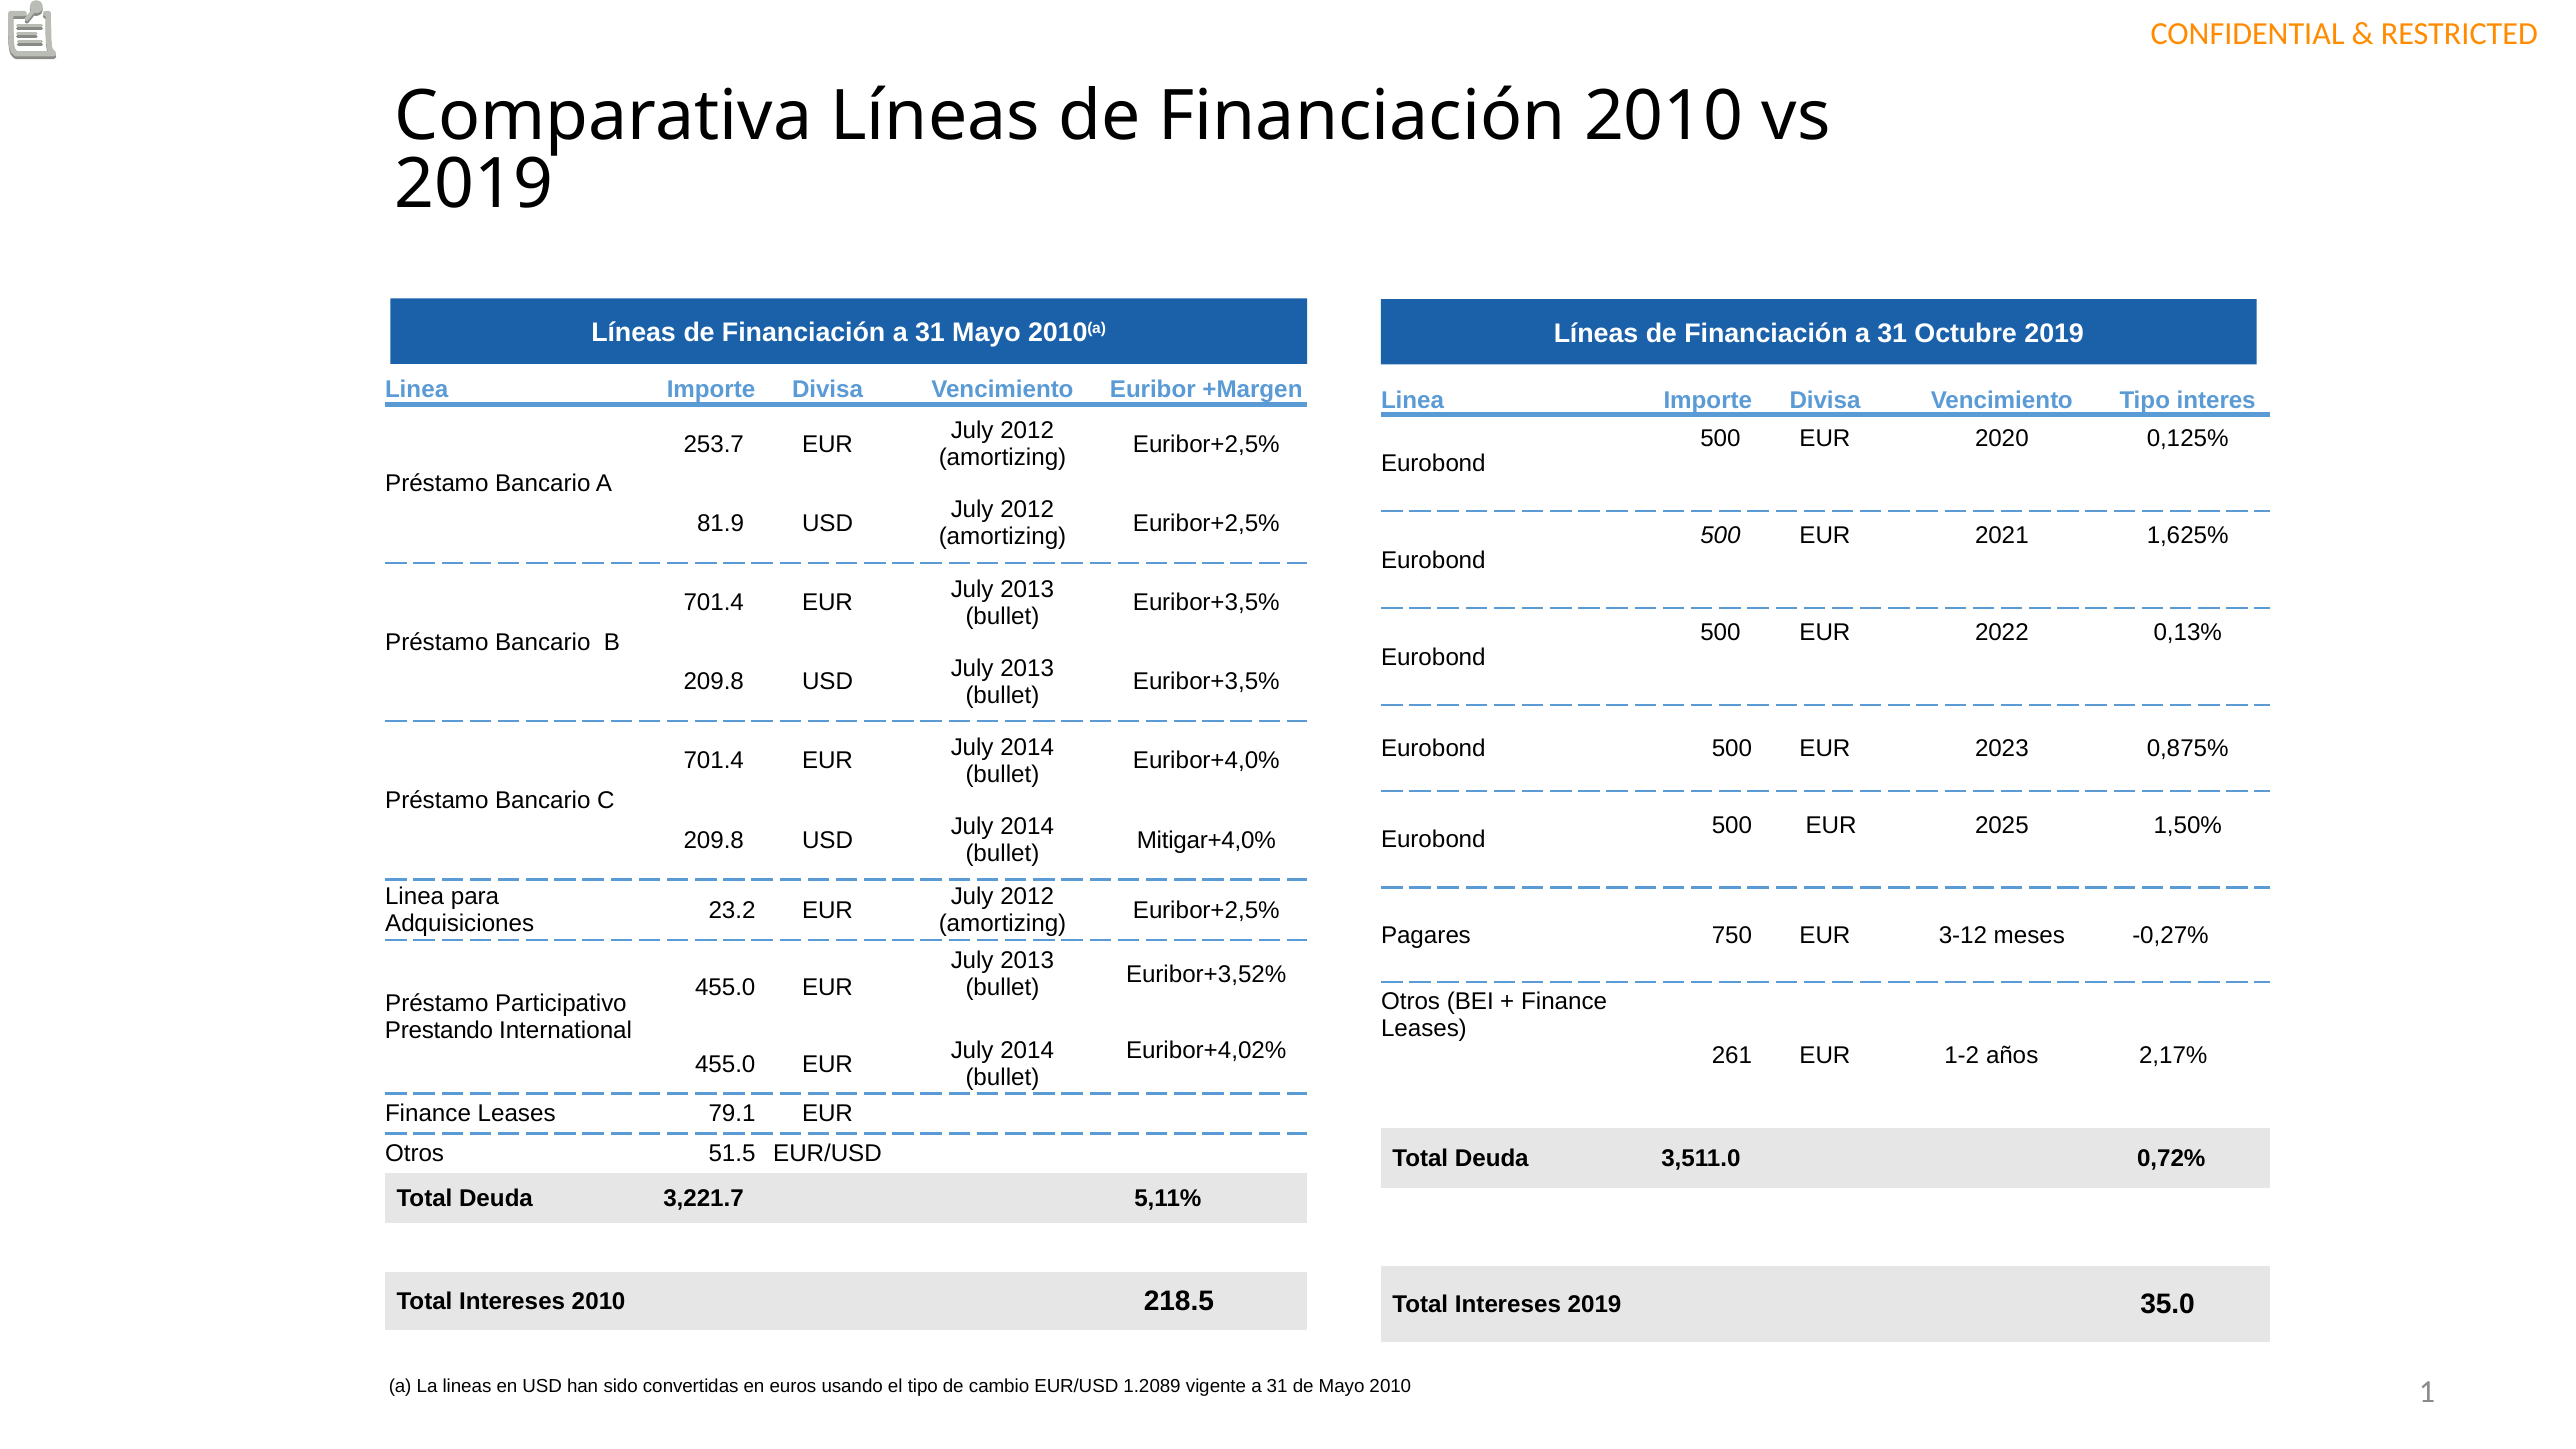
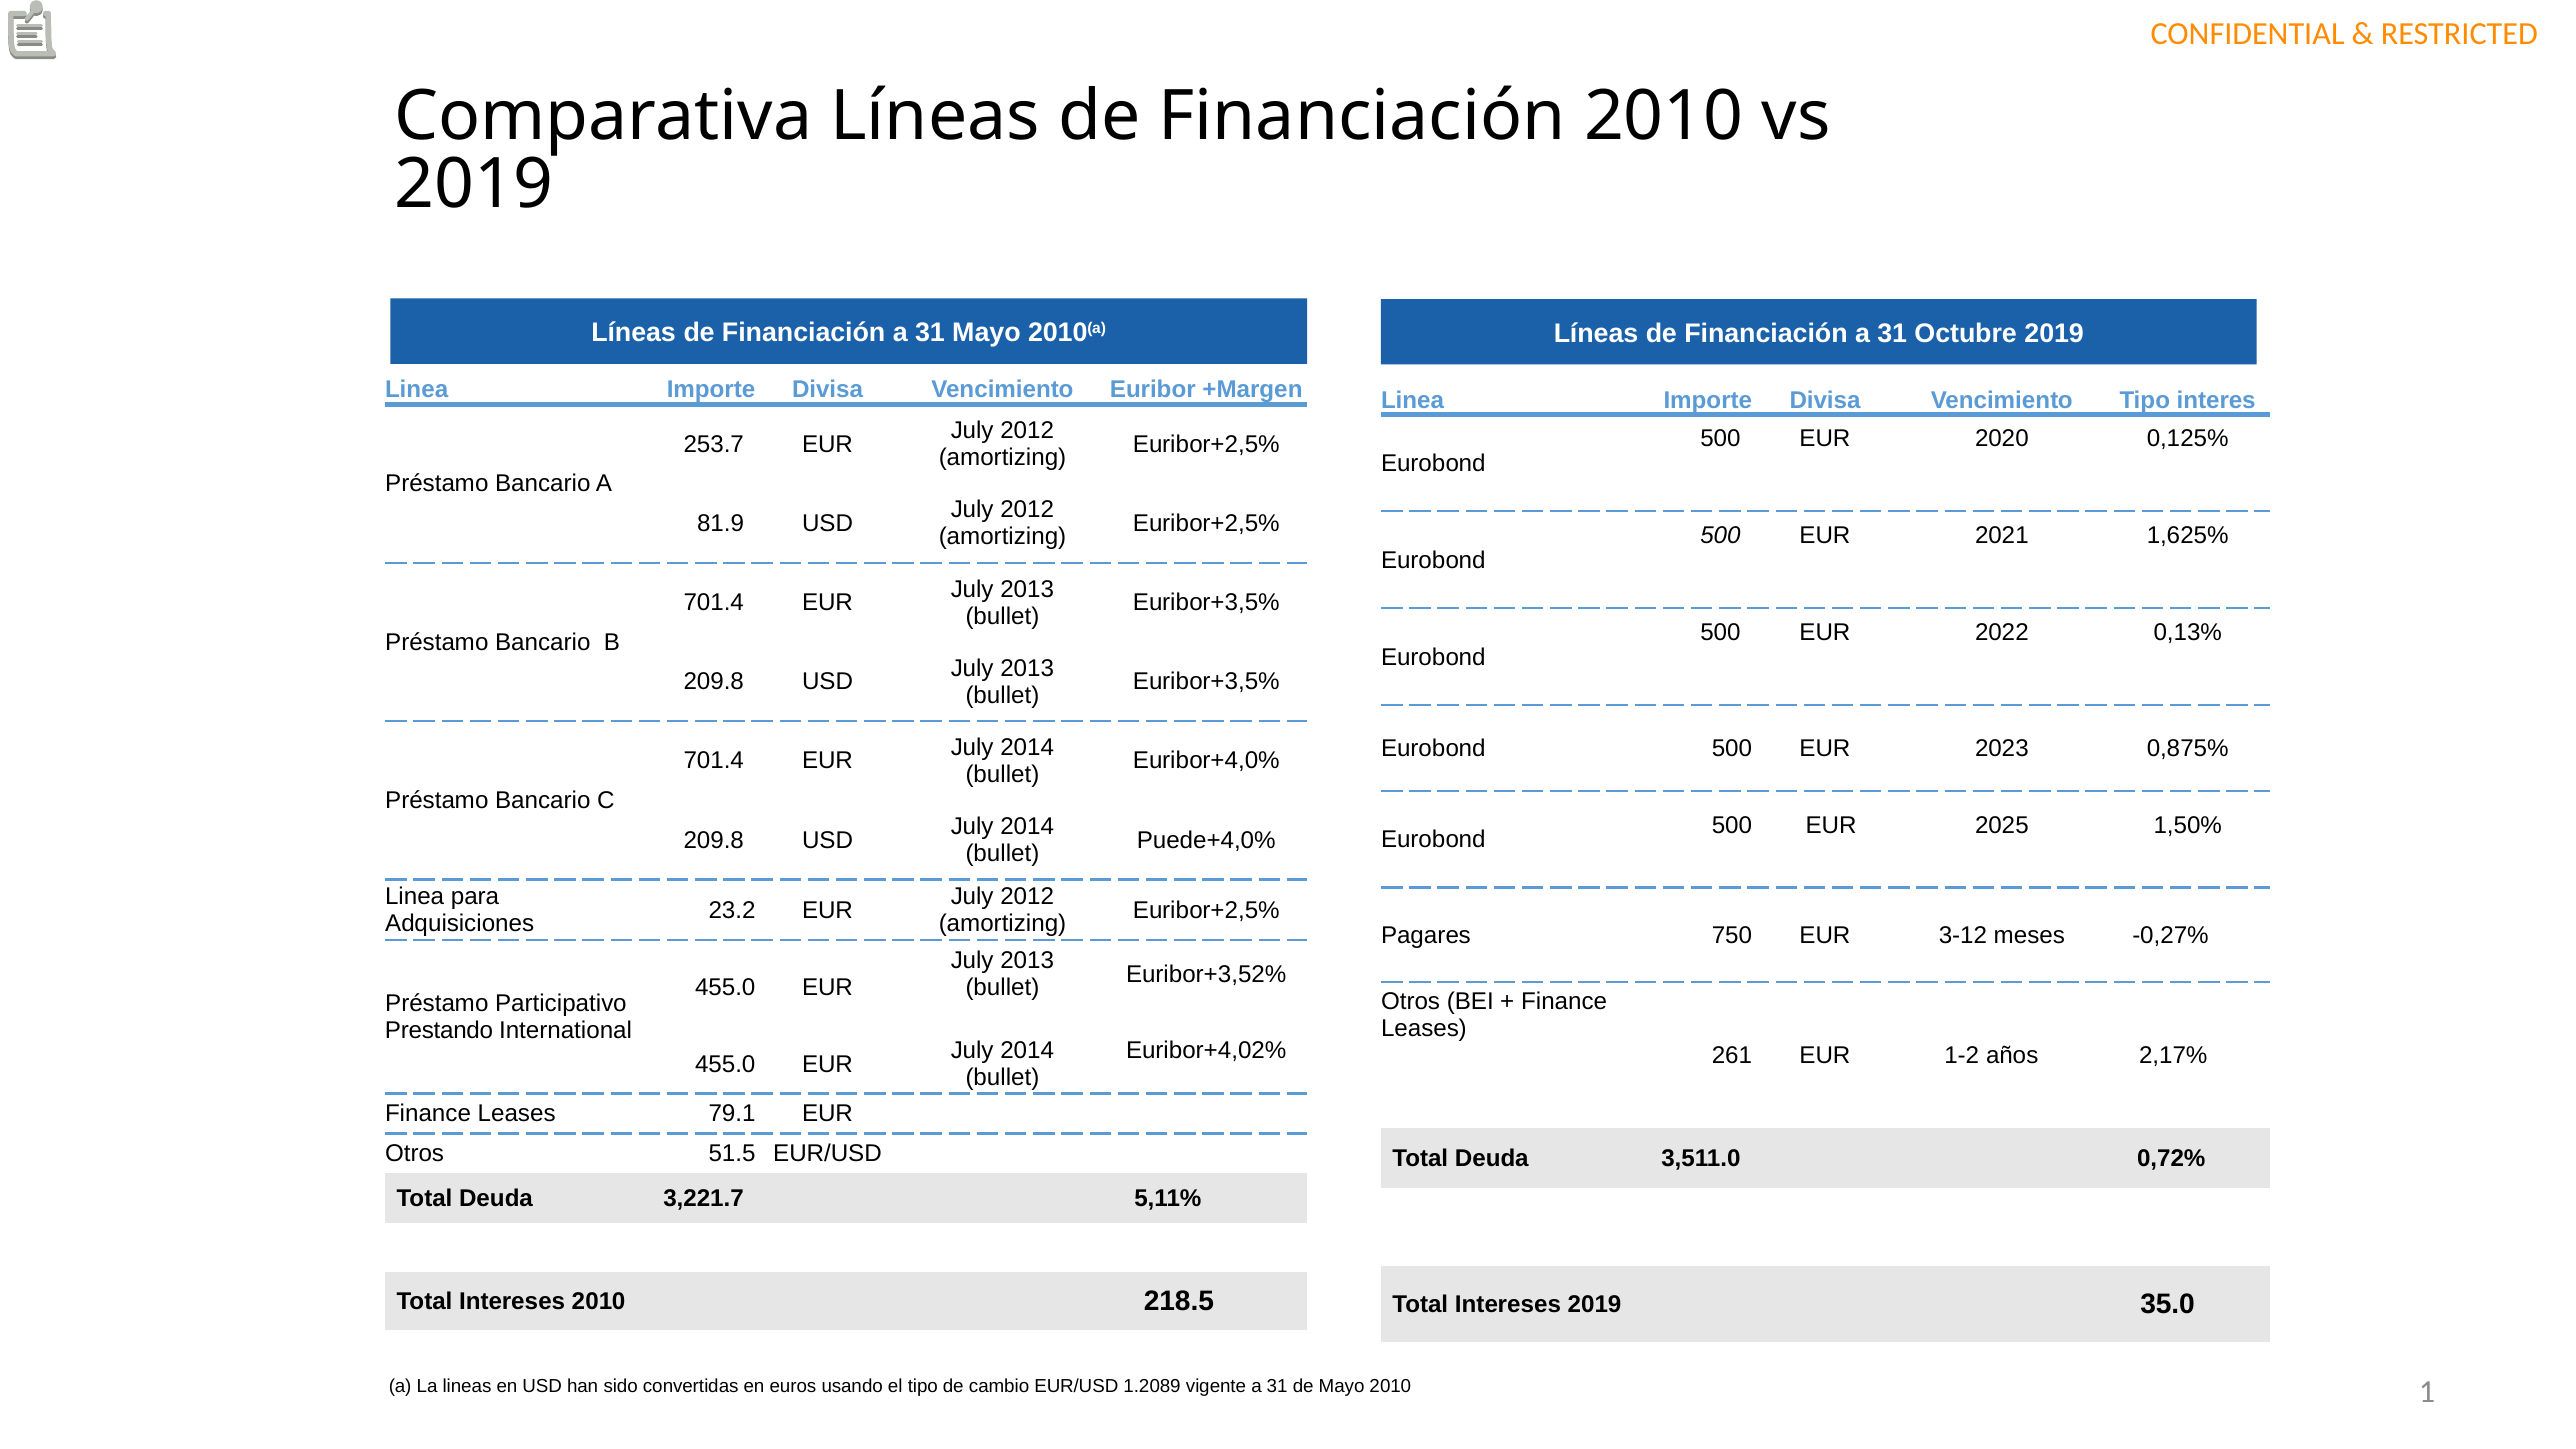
Mitigar+4,0%: Mitigar+4,0% -> Puede+4,0% (1206, 840)
